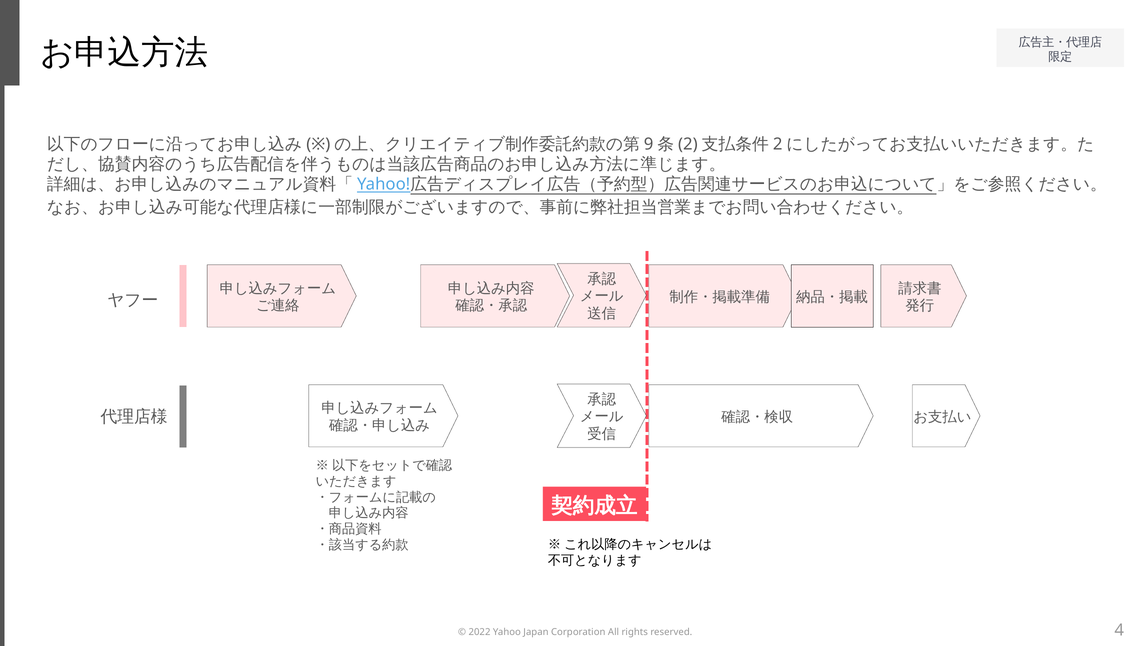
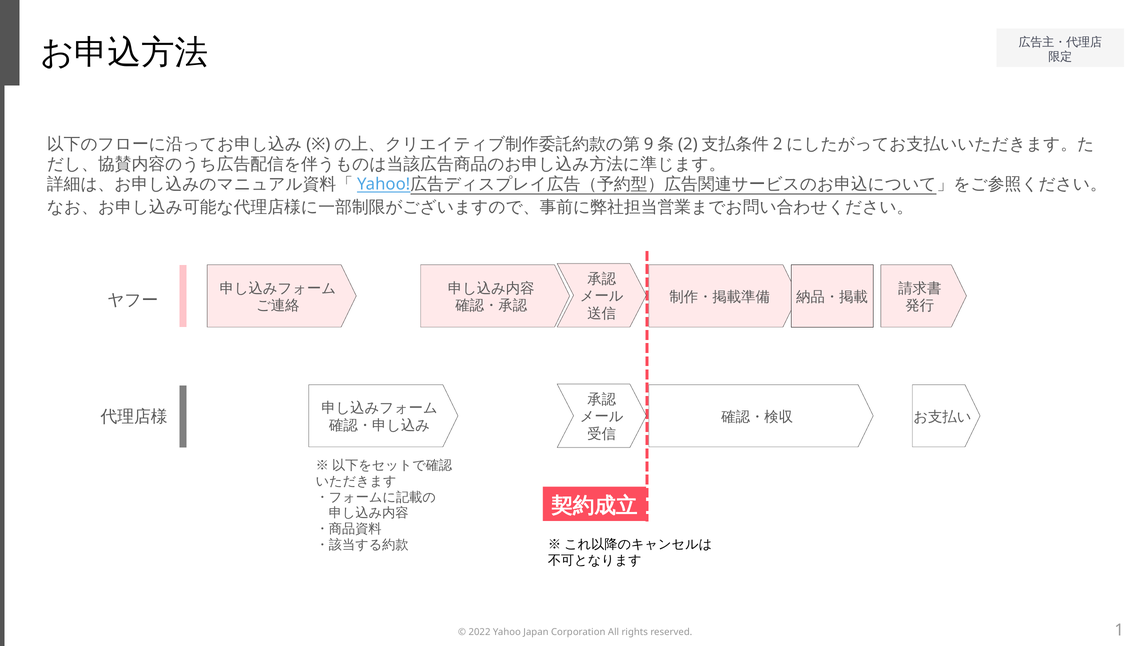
4: 4 -> 1 (1119, 630)
